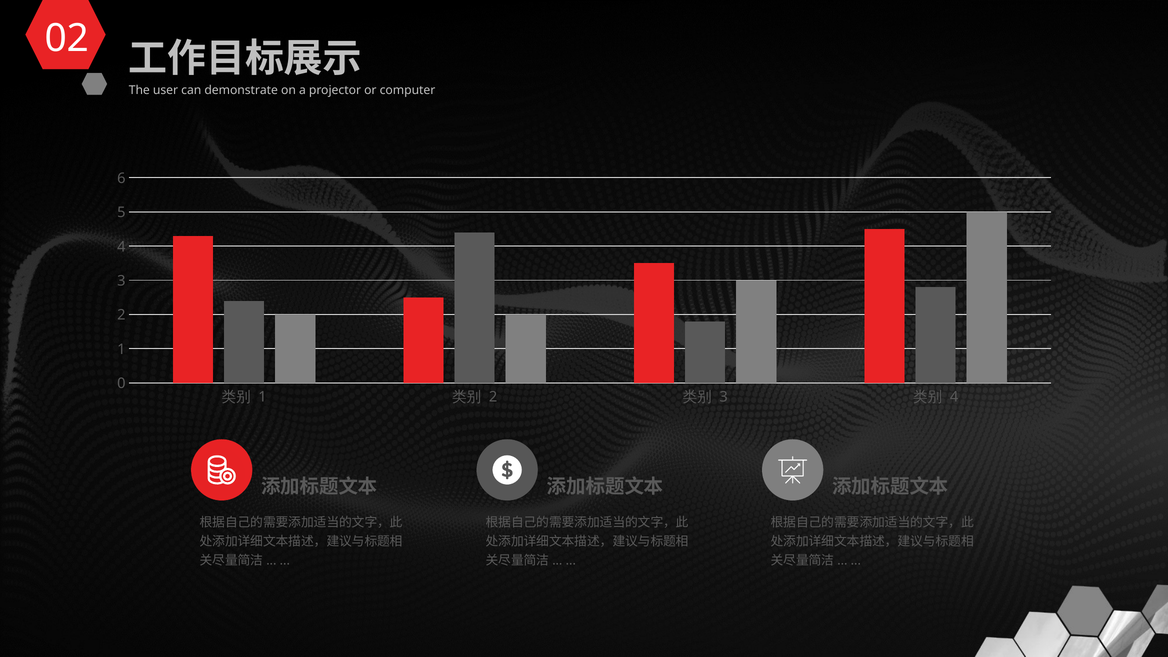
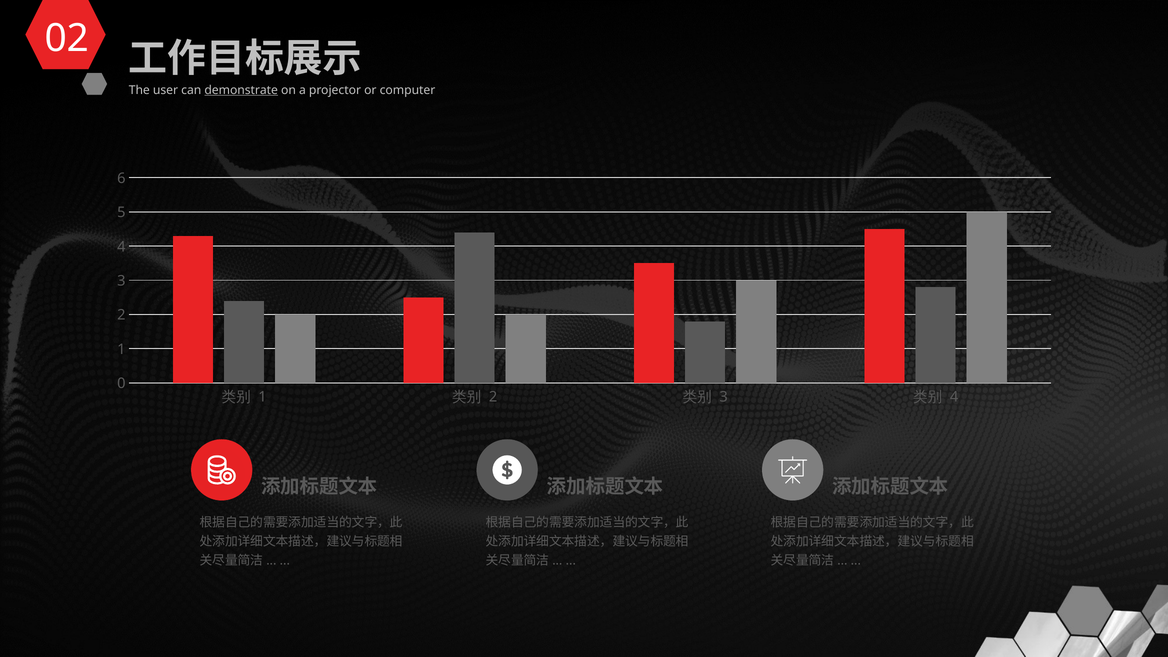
demonstrate underline: none -> present (241, 90)
